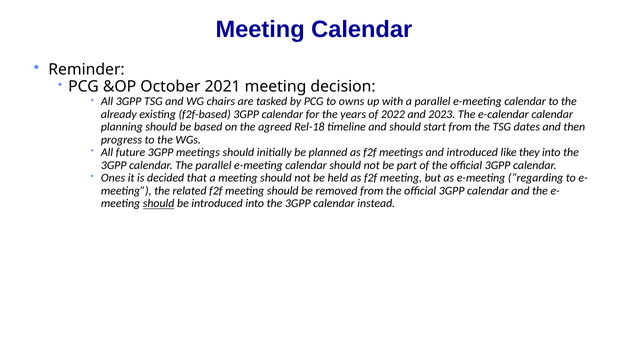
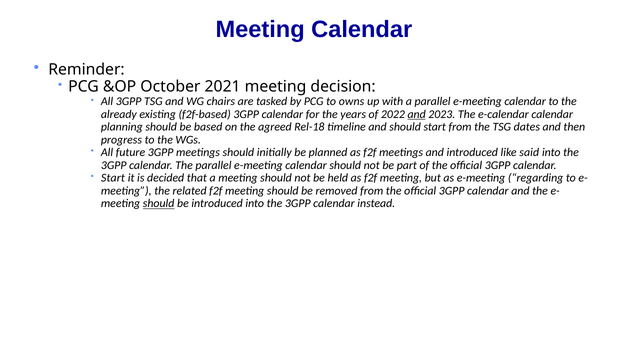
and underline: none -> present (417, 114)
they: they -> said (529, 153)
Ones: Ones -> Start (113, 178)
